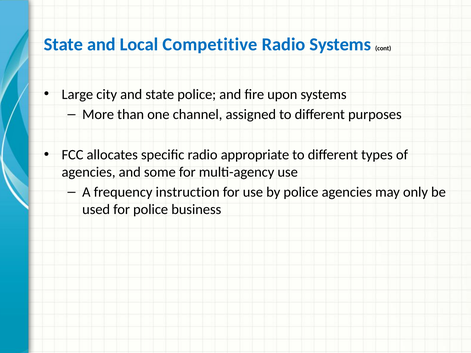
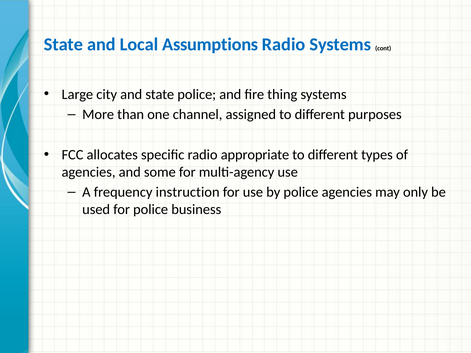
Competitive: Competitive -> Assumptions (210, 45)
upon: upon -> thing (282, 94)
